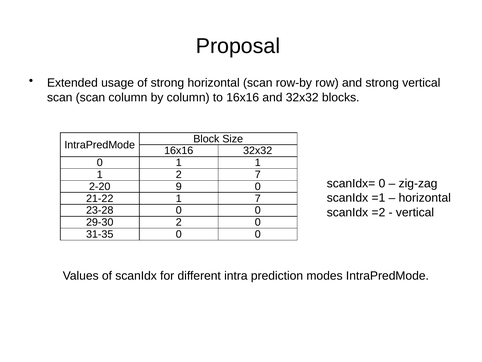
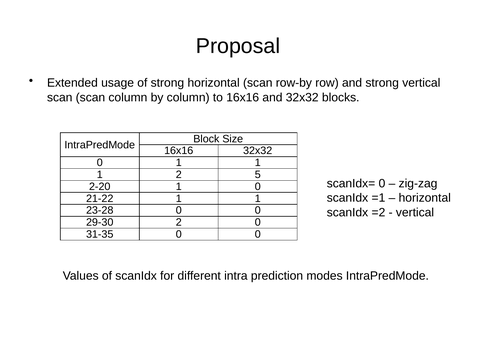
2 7: 7 -> 5 (258, 174)
2-20 9: 9 -> 1 (179, 186)
21-22 1 7: 7 -> 1 (258, 198)
